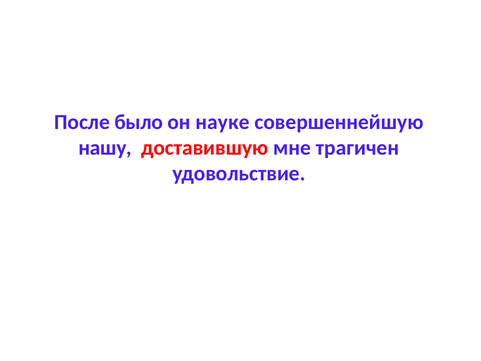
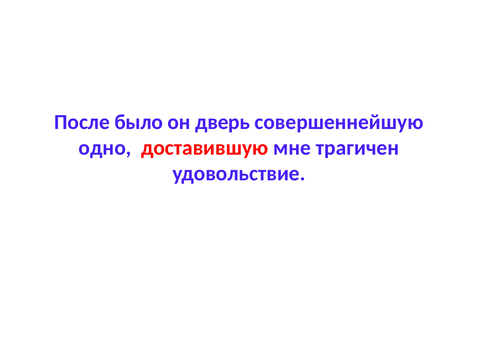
науке: науке -> дверь (223, 122)
нашу: нашу -> одно (105, 148)
